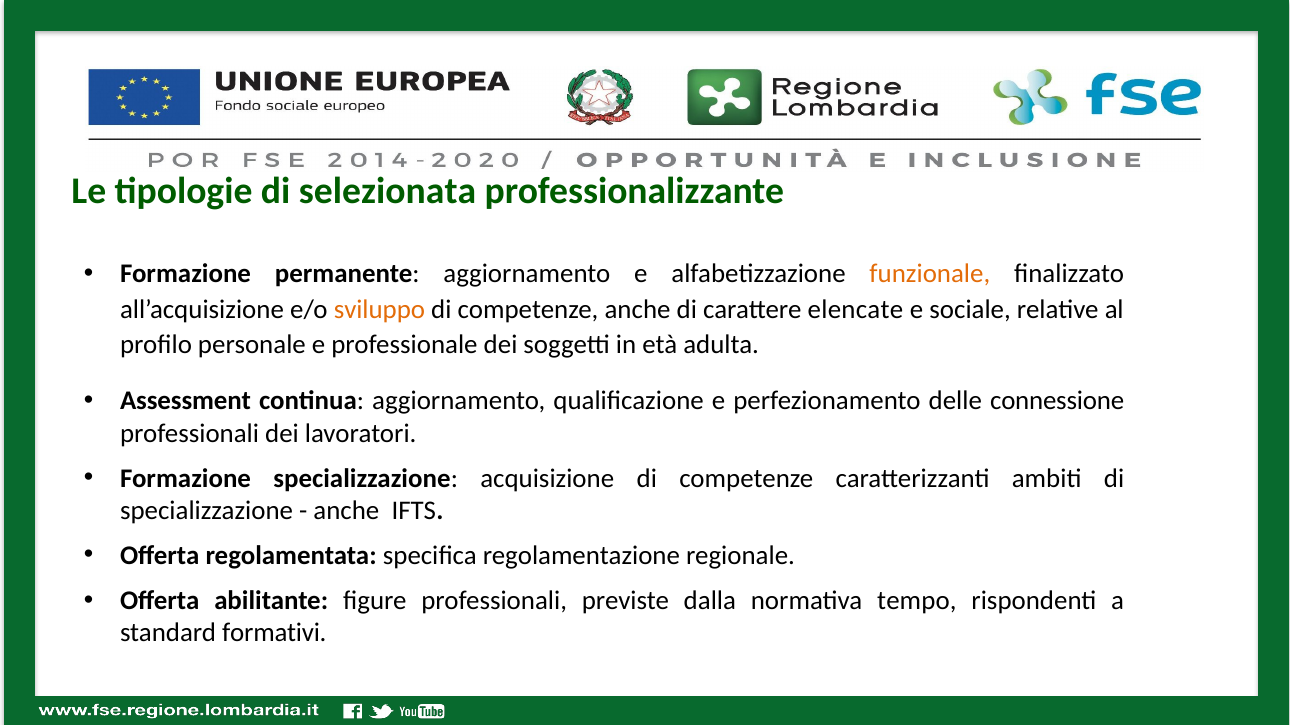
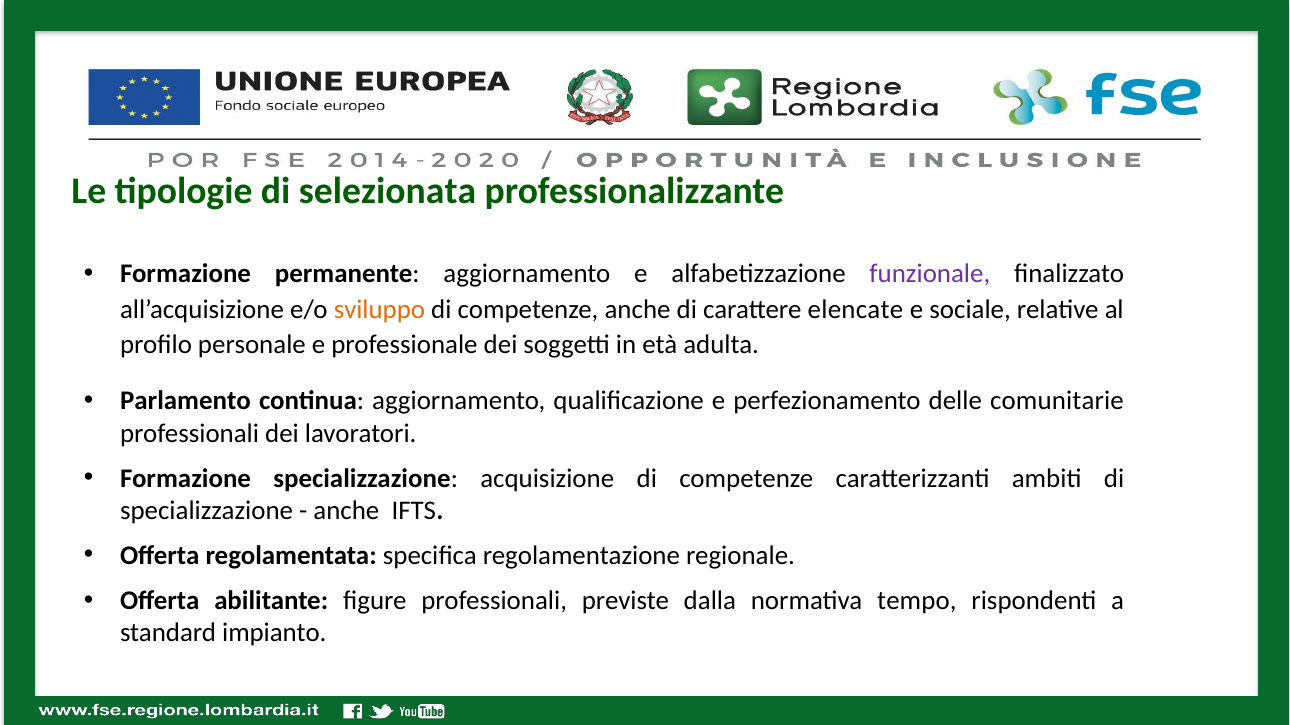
funzionale colour: orange -> purple (930, 274)
Assessment: Assessment -> Parlamento (185, 401)
connessione: connessione -> comunitarie (1057, 401)
formativi: formativi -> impianto (274, 634)
